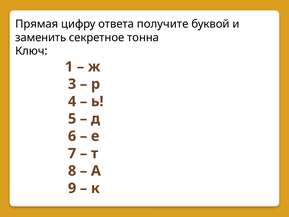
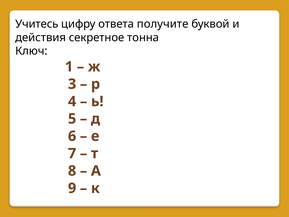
Прямая: Прямая -> Учитесь (37, 24)
заменить: заменить -> действия (41, 38)
